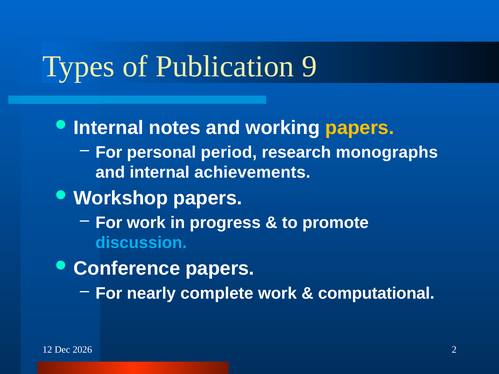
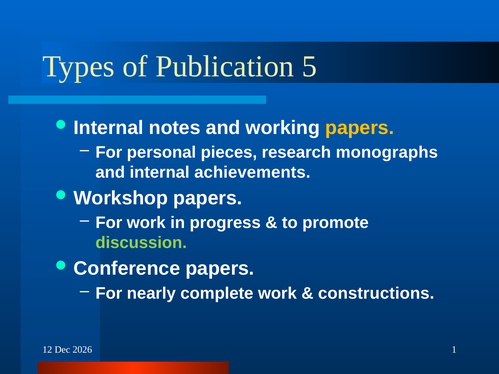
9: 9 -> 5 (309, 67)
period: period -> pieces (229, 153)
discussion colour: light blue -> light green (141, 243)
computational: computational -> constructions (376, 293)
2: 2 -> 1 (454, 350)
